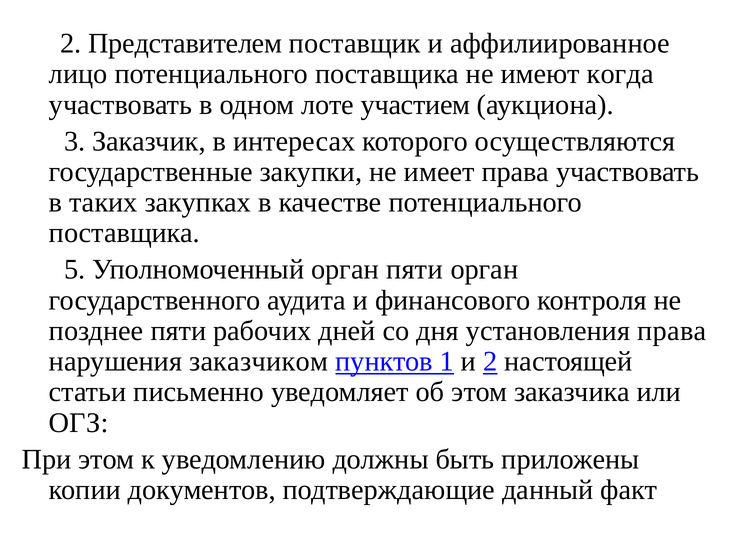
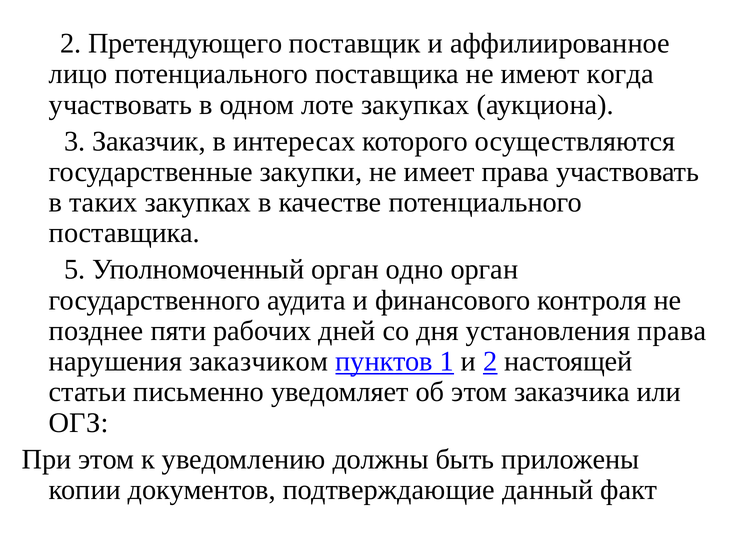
Представителем: Представителем -> Претендующего (185, 43)
лоте участием: участием -> закупках (415, 105)
орган пяти: пяти -> одно (415, 269)
